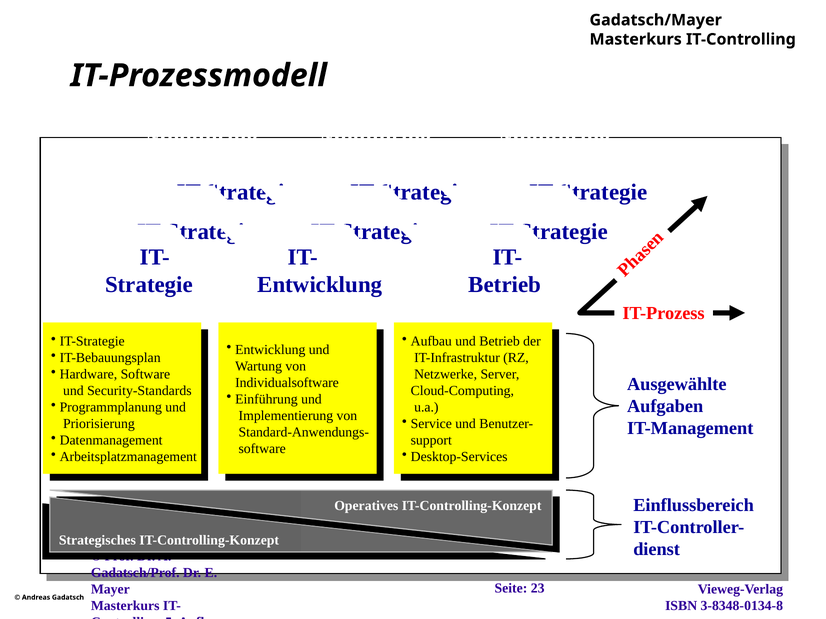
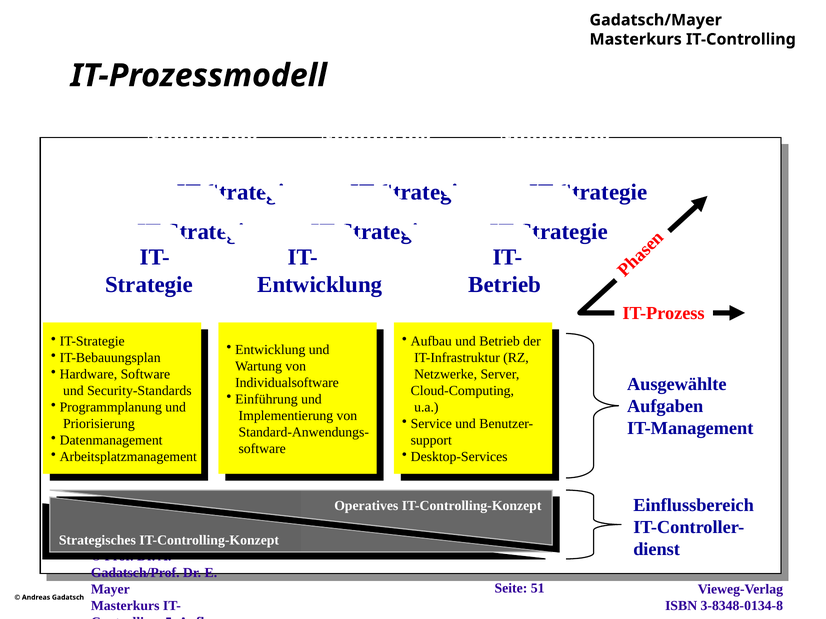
23: 23 -> 51 (538, 588)
